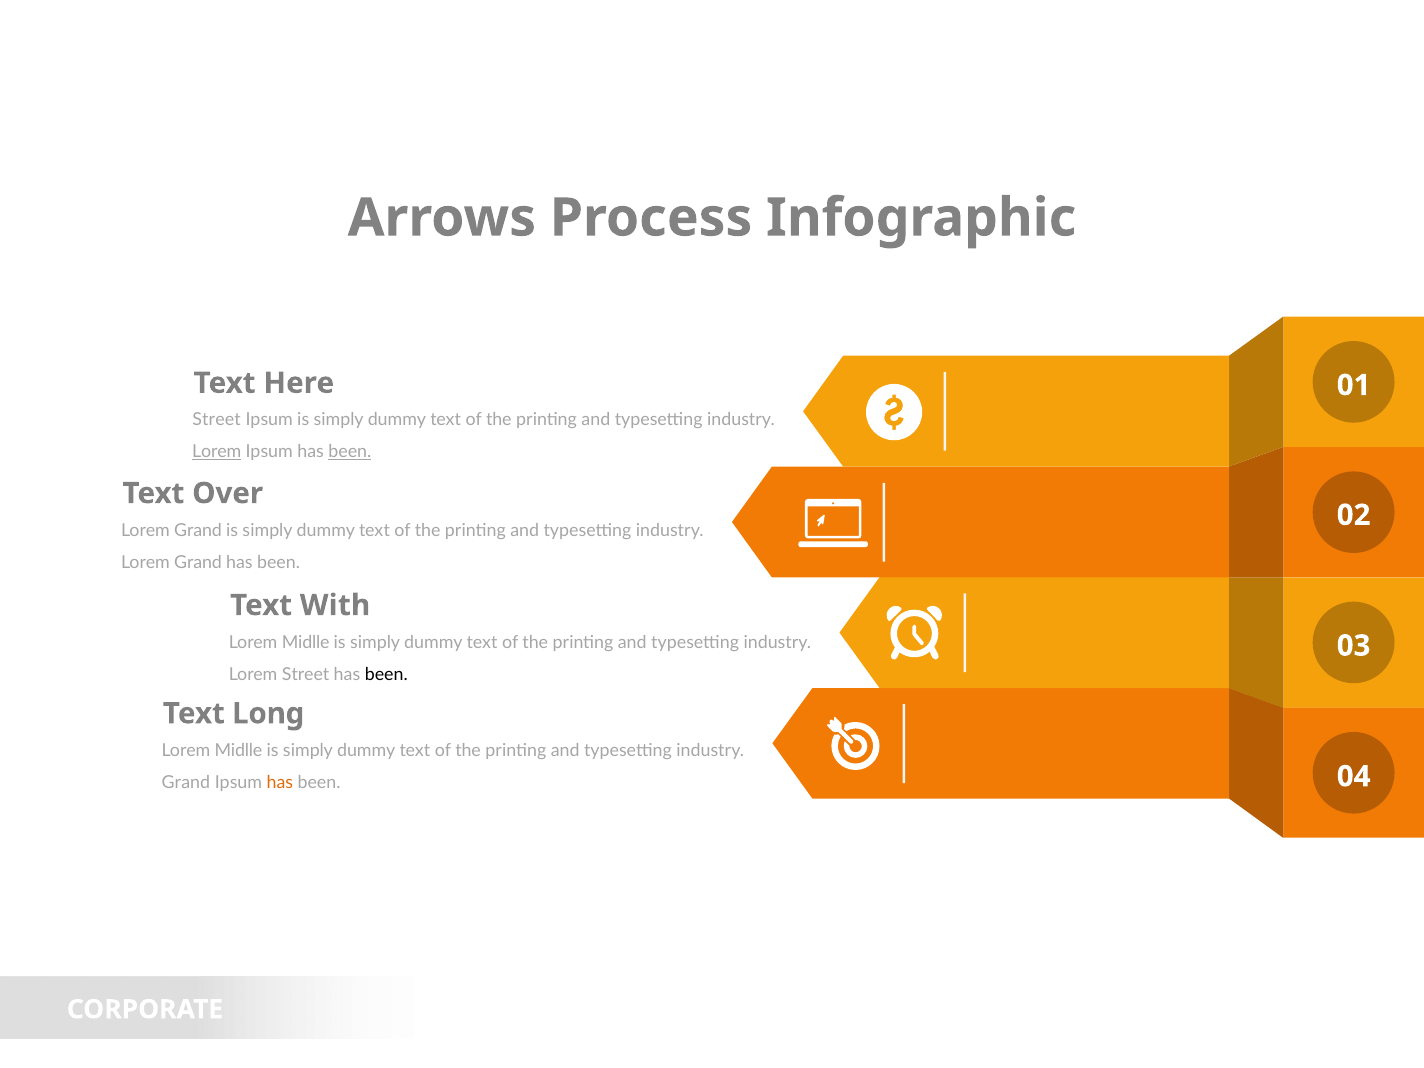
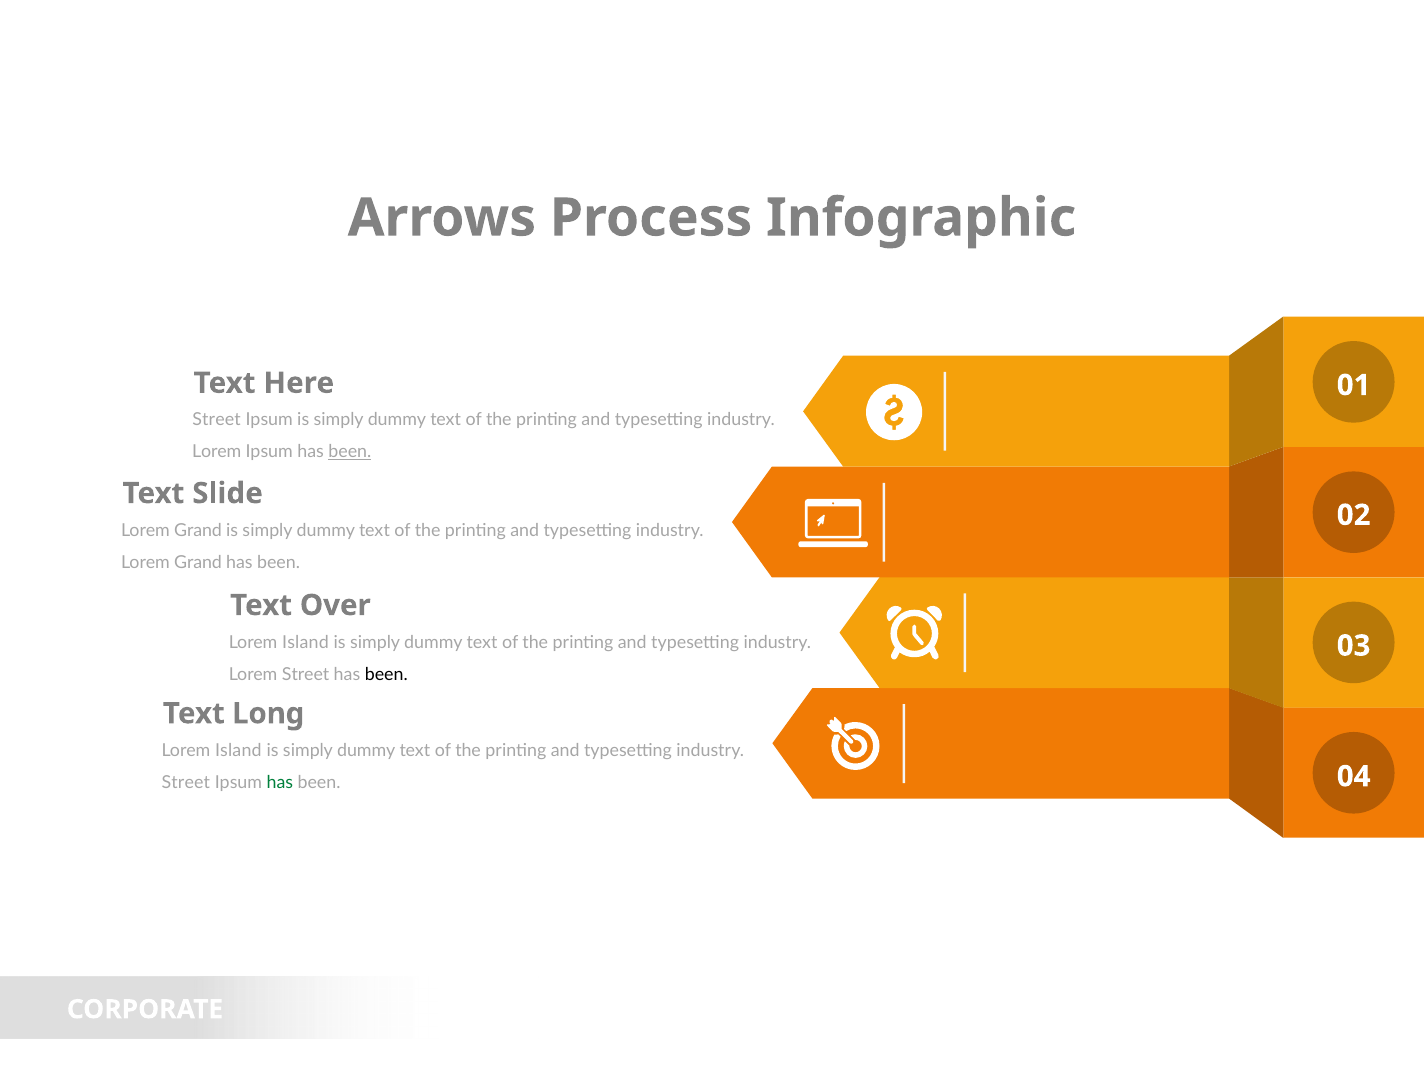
Lorem underline: present -> none (217, 452)
Over: Over -> Slide (228, 493)
With: With -> Over (335, 605)
Midlle: Midlle -> Island (305, 642)
Midlle: Midlle -> Island (238, 750)
Grand: Grand -> Street (186, 783)
has colour: orange -> green (280, 783)
